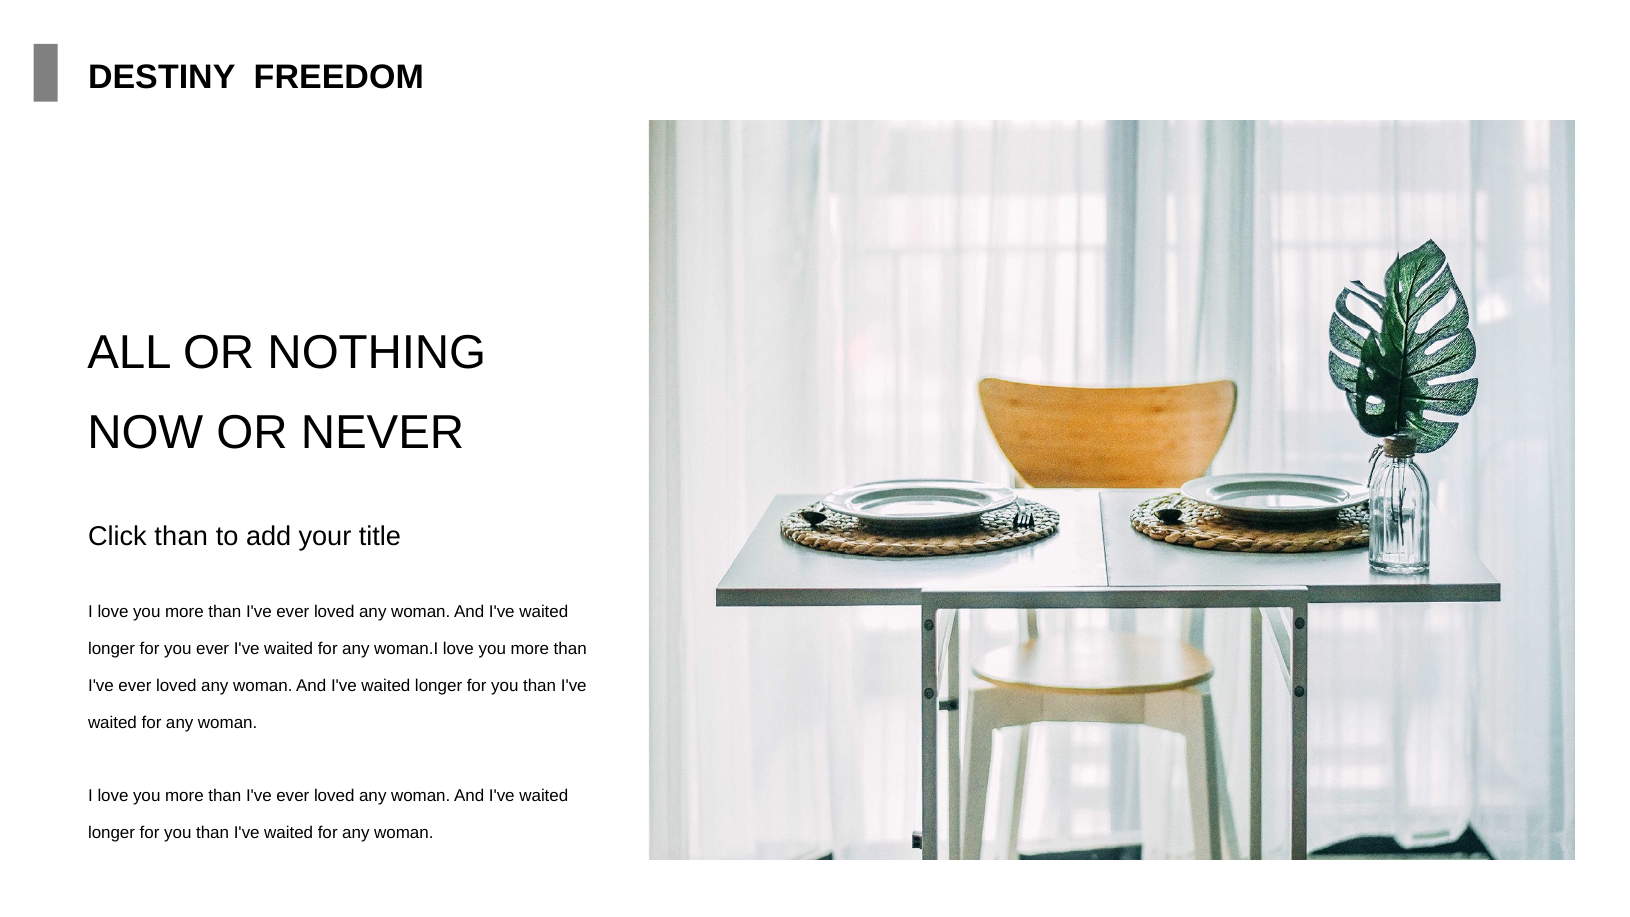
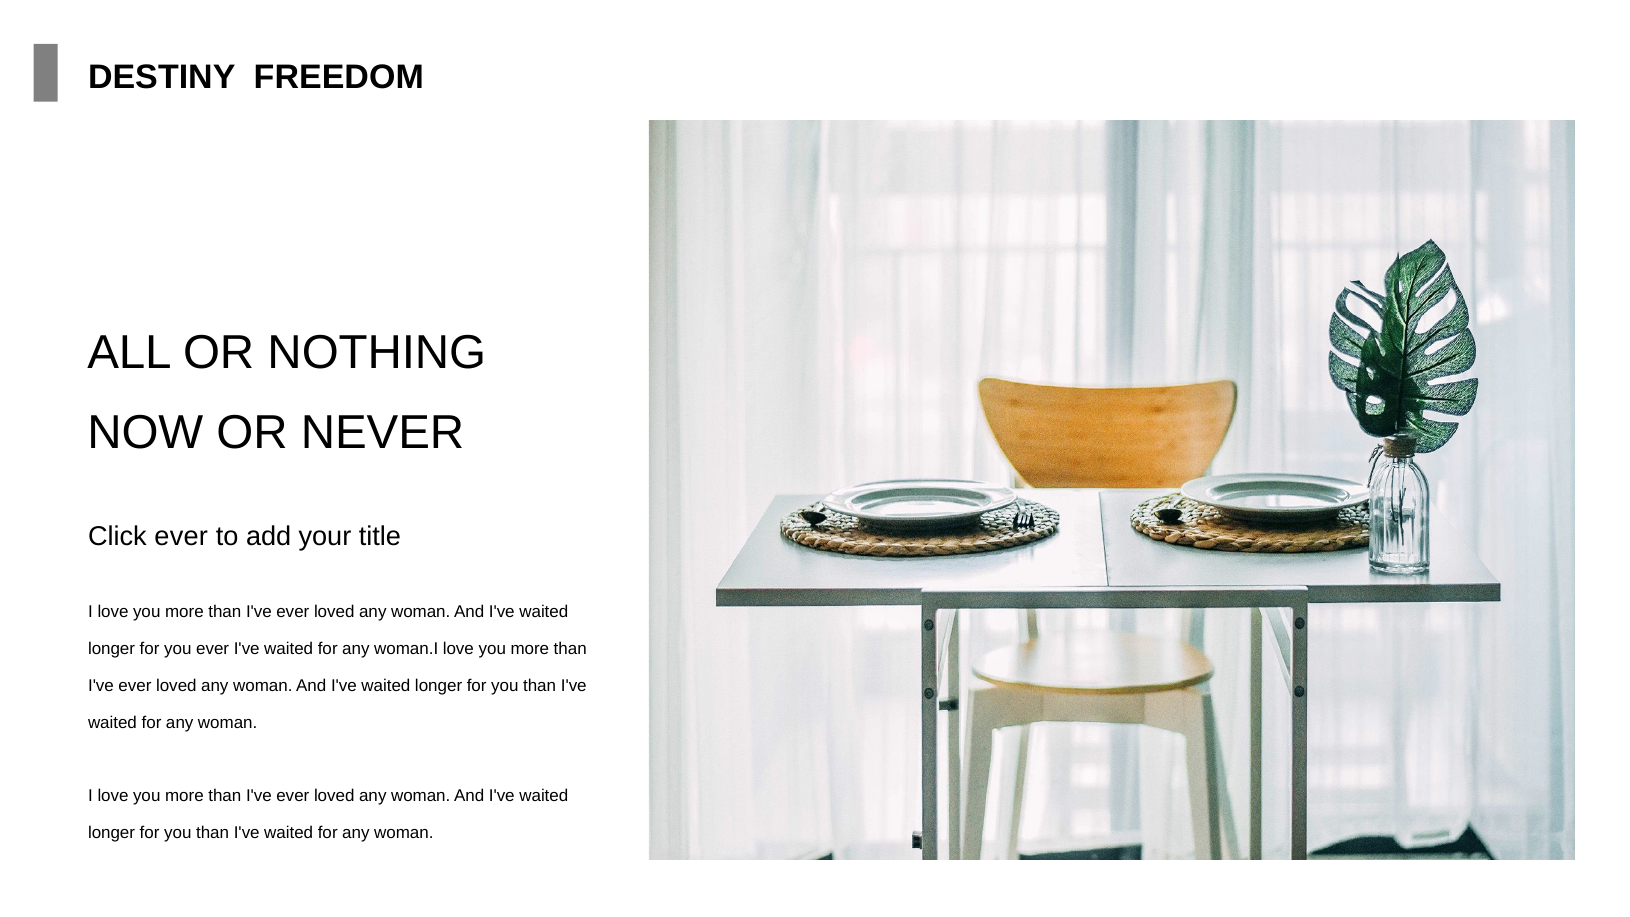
Click than: than -> ever (181, 536)
